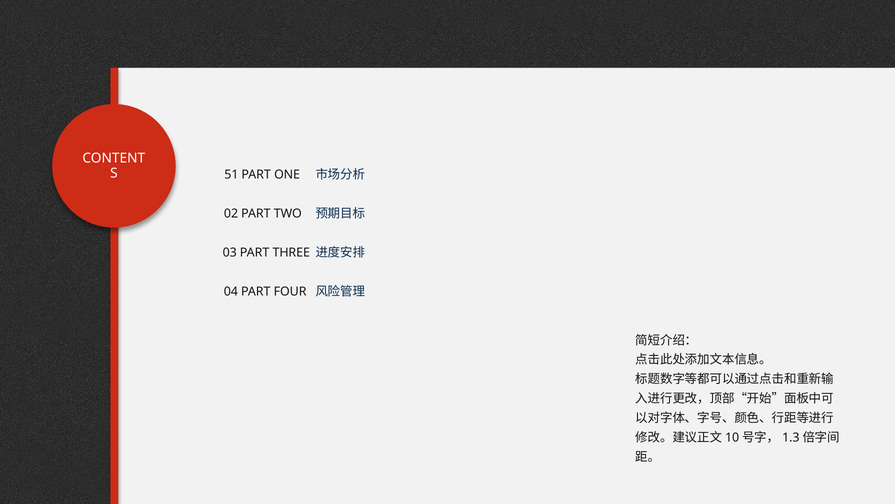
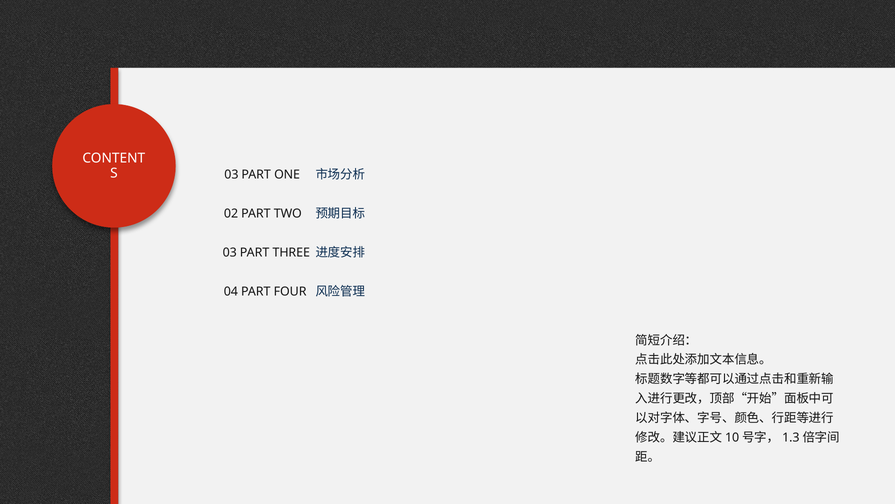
51: 51 -> 03 (231, 174)
